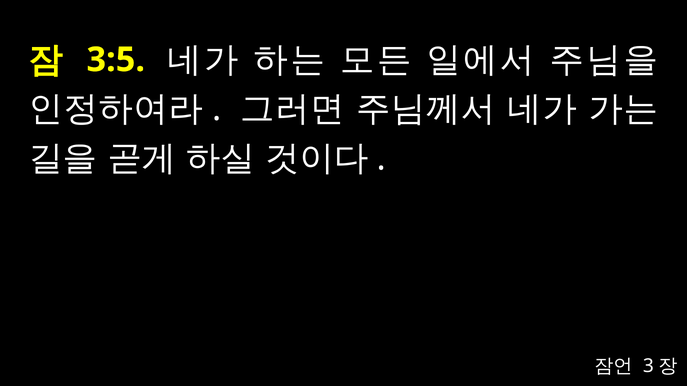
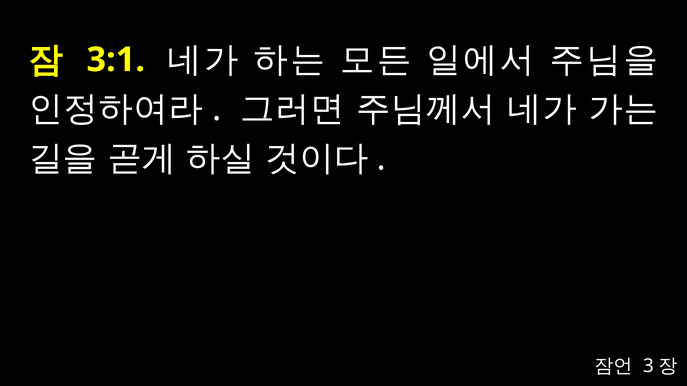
3:5: 3:5 -> 3:1 (116, 60)
